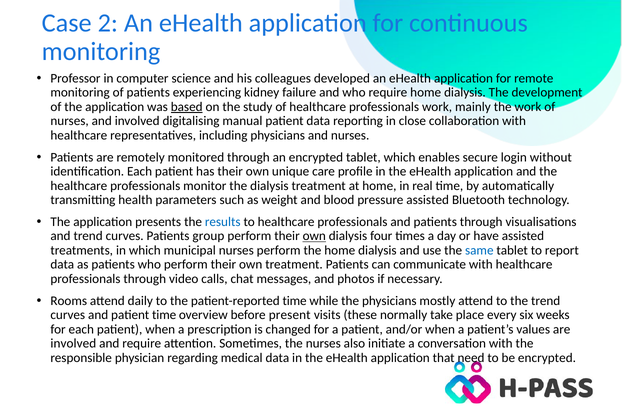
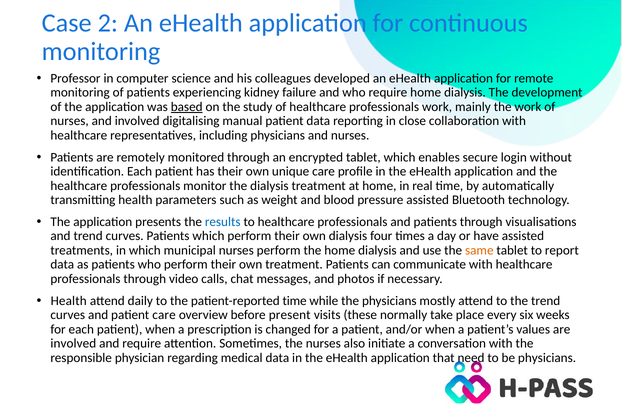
Patients group: group -> which (208, 236)
own underline: present -> none (314, 236)
same colour: blue -> orange (479, 250)
Rooms: Rooms -> Health (69, 300)
patient time: time -> care (164, 315)
be encrypted: encrypted -> physicians (547, 357)
